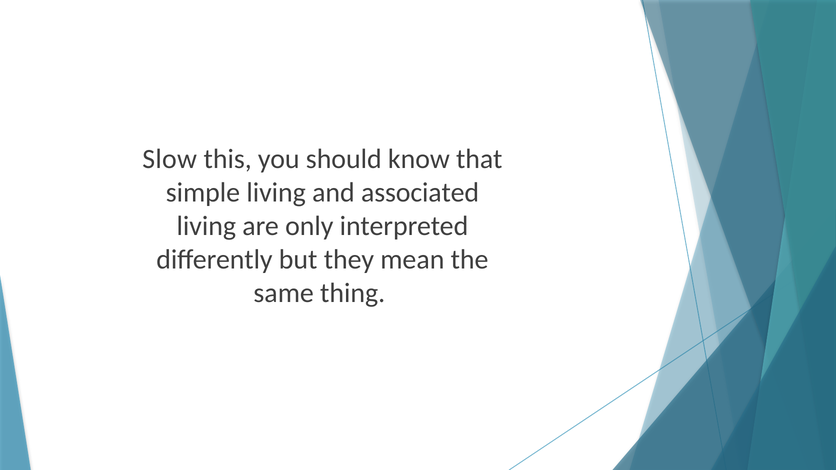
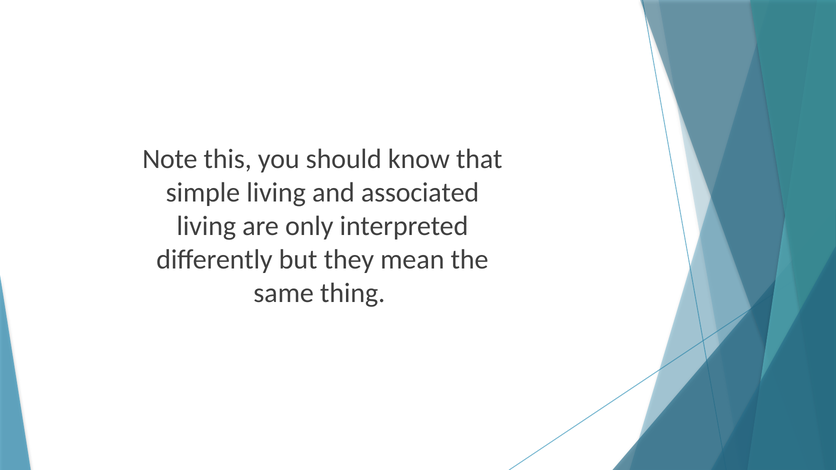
Slow: Slow -> Note (170, 159)
